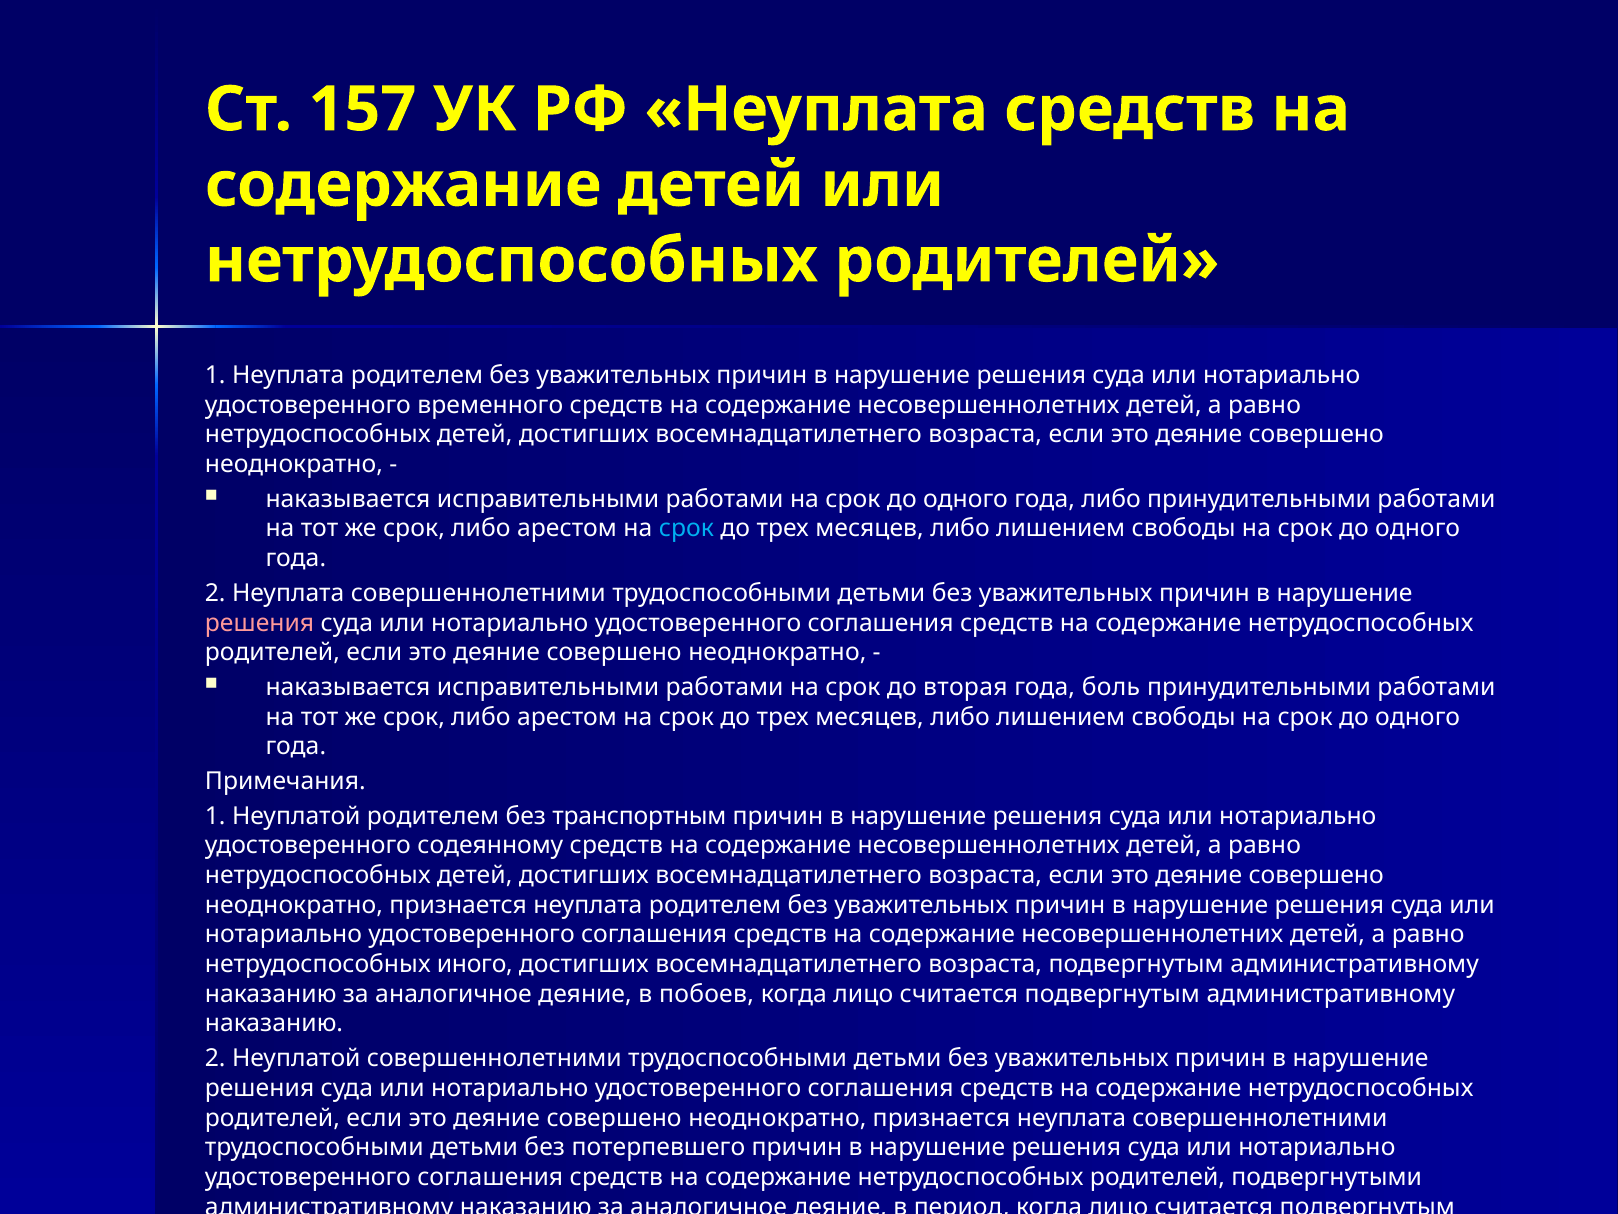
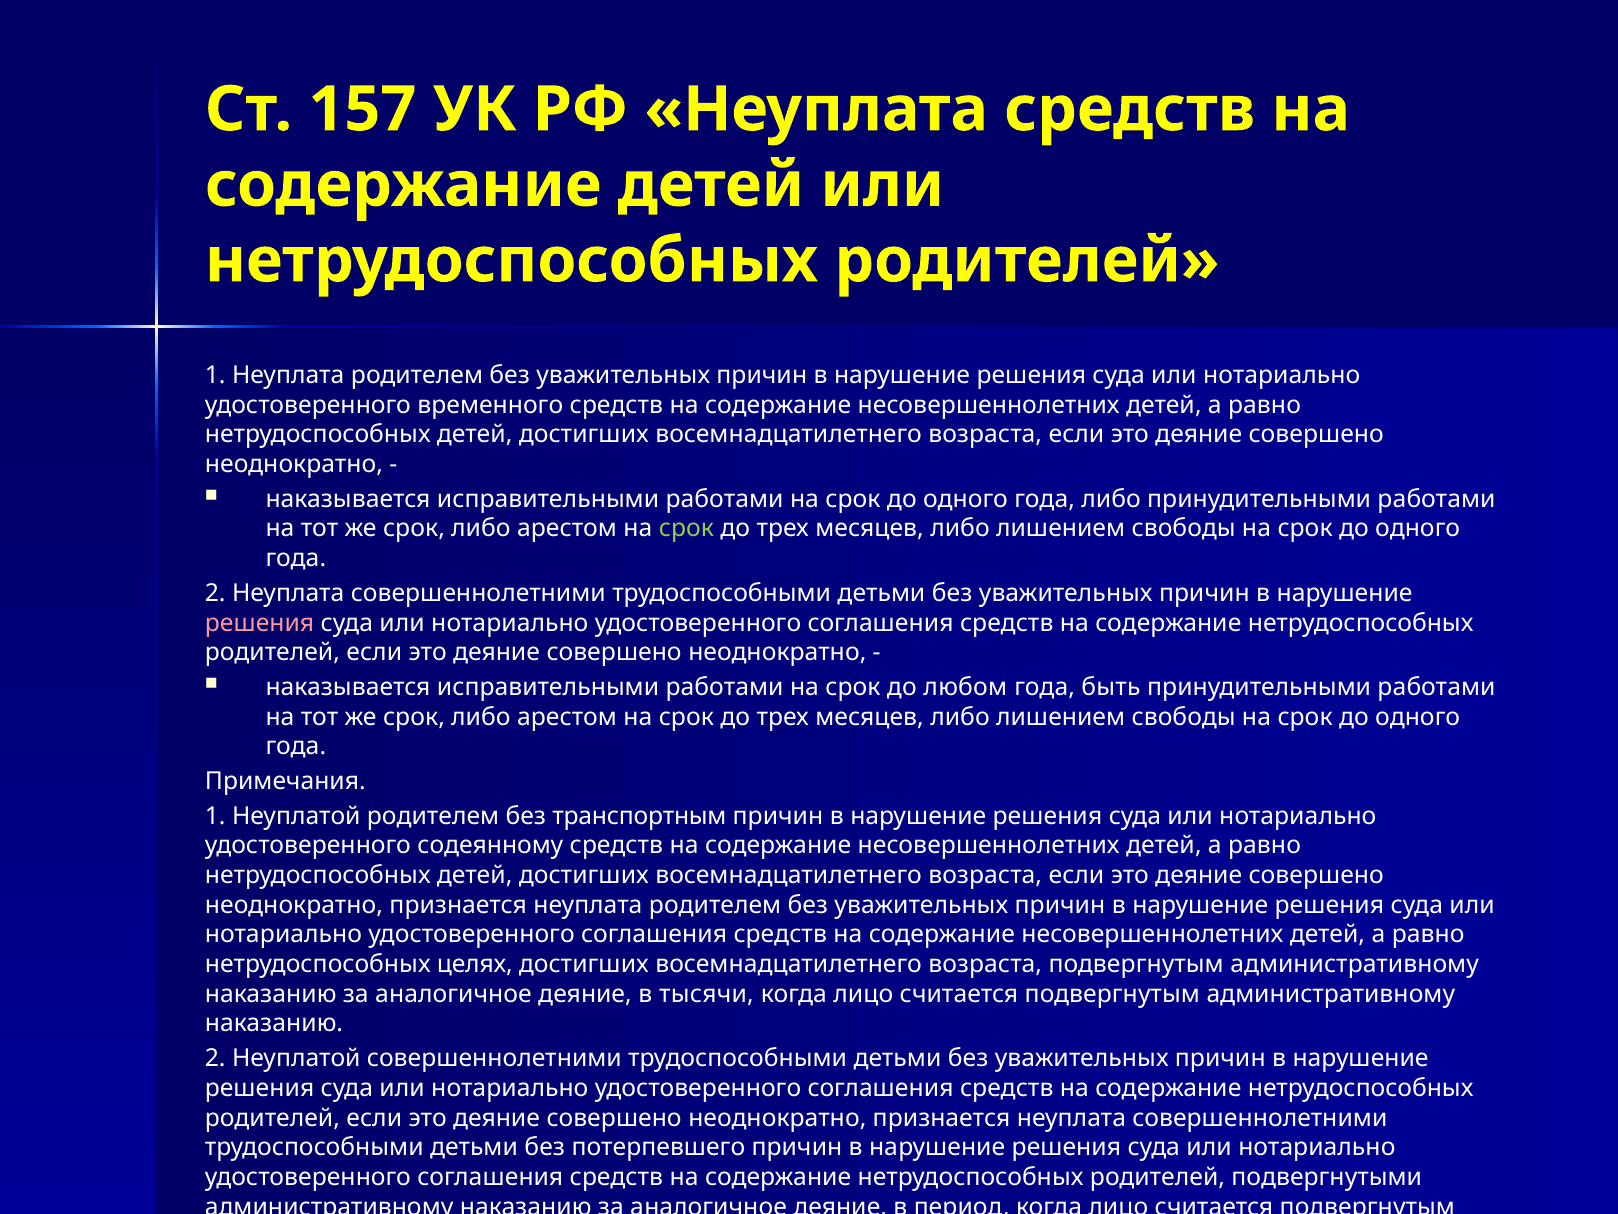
срок colour: light blue -> light green (686, 529)
вторая: вторая -> любом (965, 687)
боль: боль -> быть (1111, 687)
иного: иного -> целях (475, 964)
побоев: побоев -> тысячи (707, 994)
